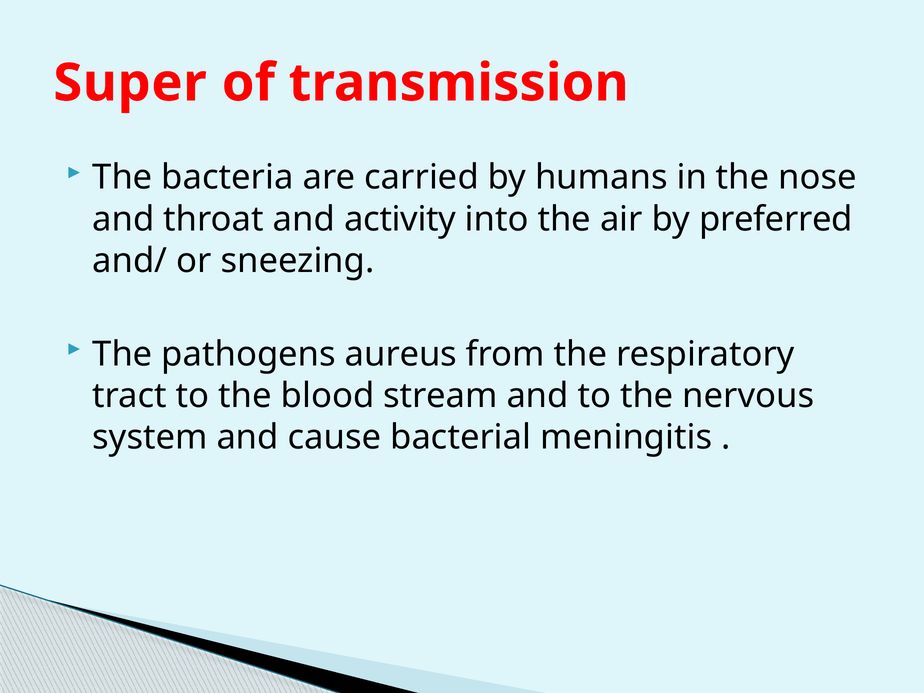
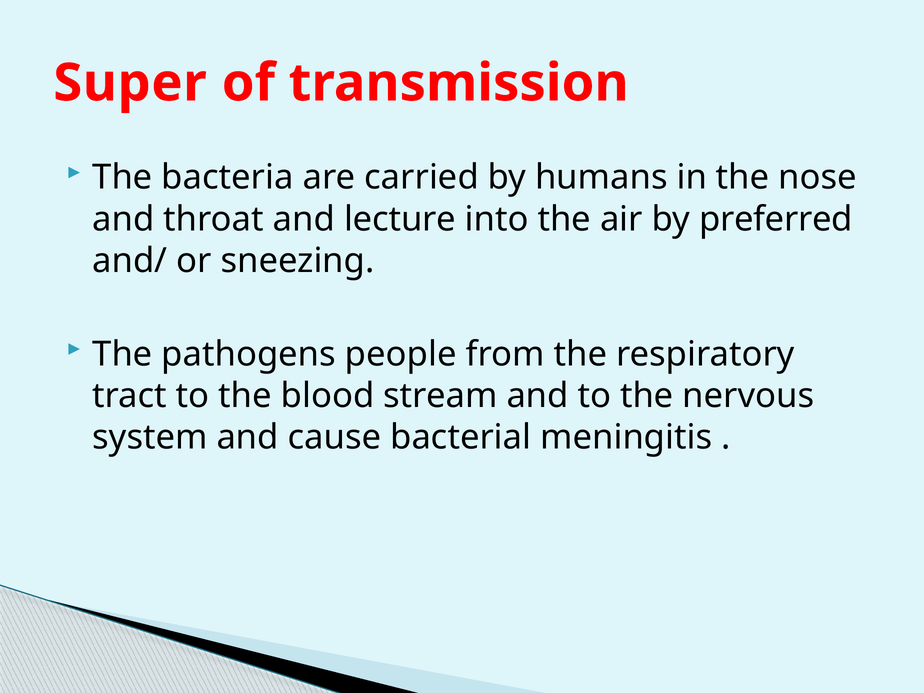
activity: activity -> lecture (400, 219)
aureus: aureus -> people (401, 354)
